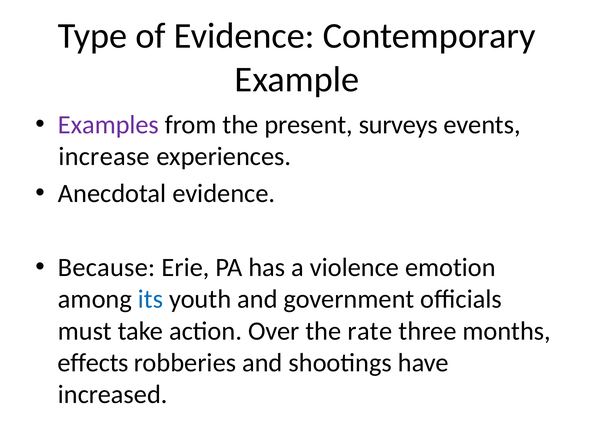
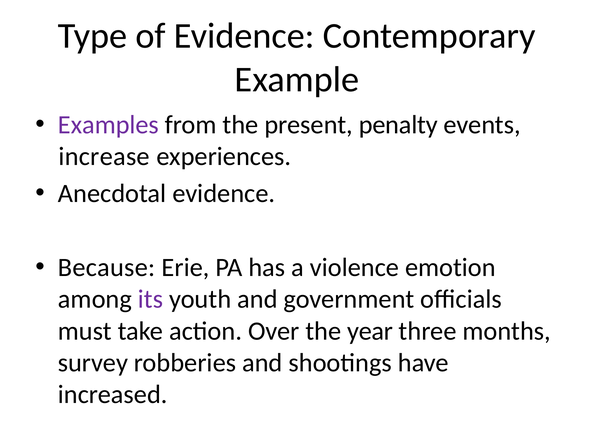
surveys: surveys -> penalty (398, 125)
its colour: blue -> purple (150, 299)
rate: rate -> year (370, 331)
effects: effects -> survey (93, 362)
